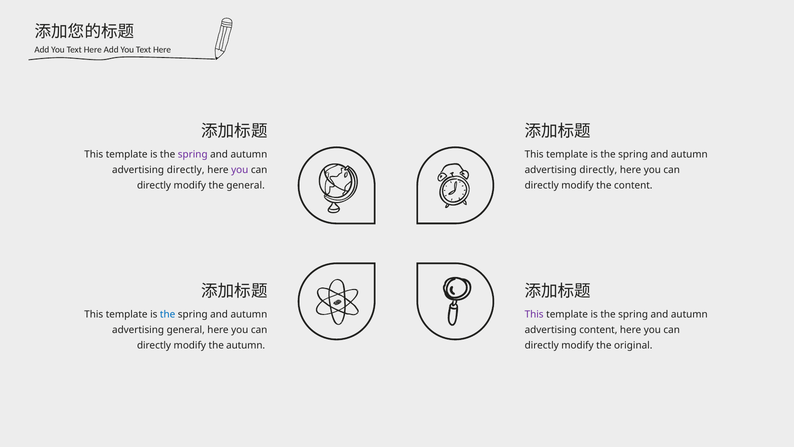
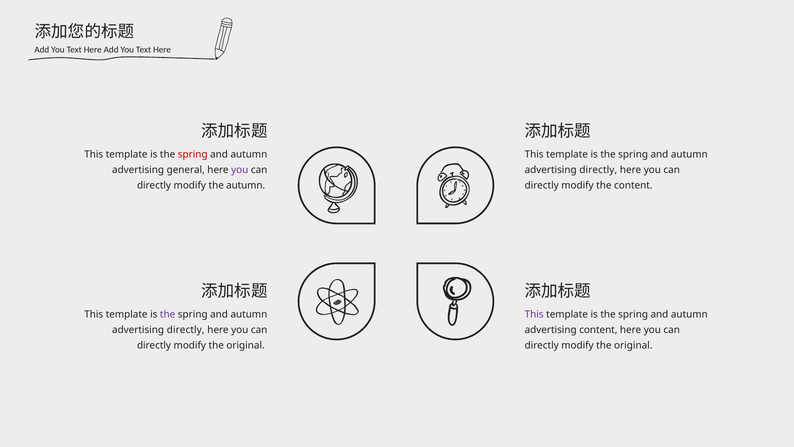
spring colour: purple -> red (193, 155)
directly: directly -> general (186, 170)
the general: general -> autumn (246, 186)
the colour: blue -> purple (168, 314)
general: general -> directly (186, 330)
autumn: autumn -> original (246, 345)
